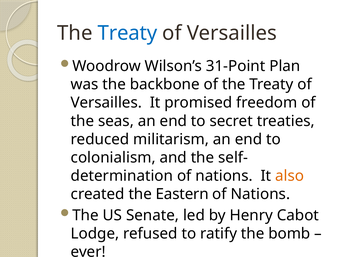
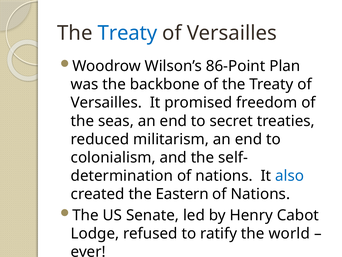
31-Point: 31-Point -> 86-Point (236, 66)
also colour: orange -> blue (290, 175)
bomb: bomb -> world (289, 233)
